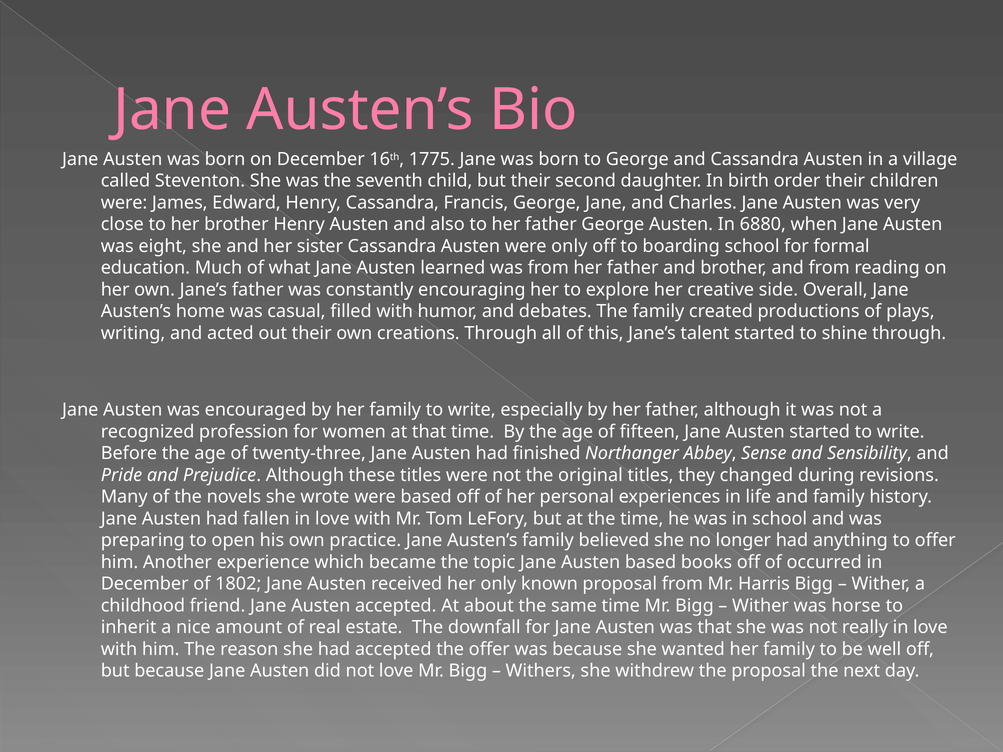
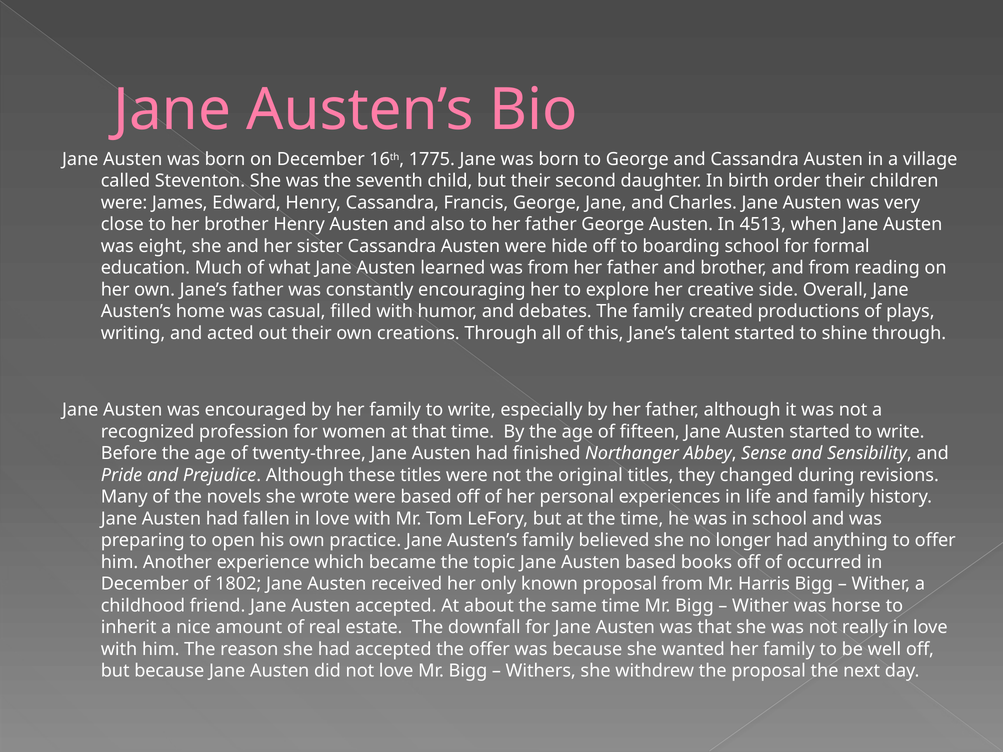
6880: 6880 -> 4513 (763, 224)
were only: only -> hide (569, 246)
